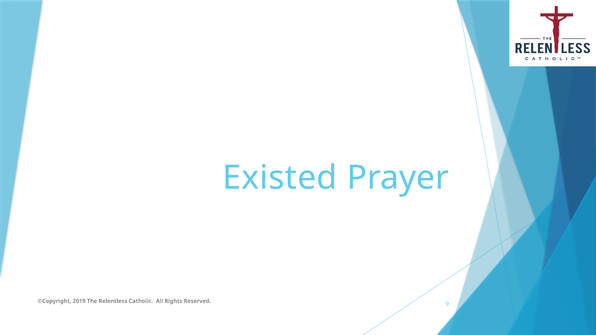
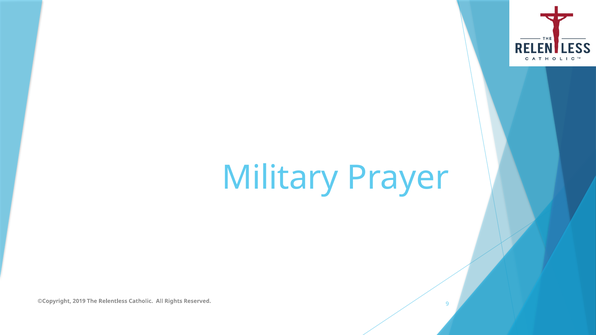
Existed: Existed -> Military (280, 178)
